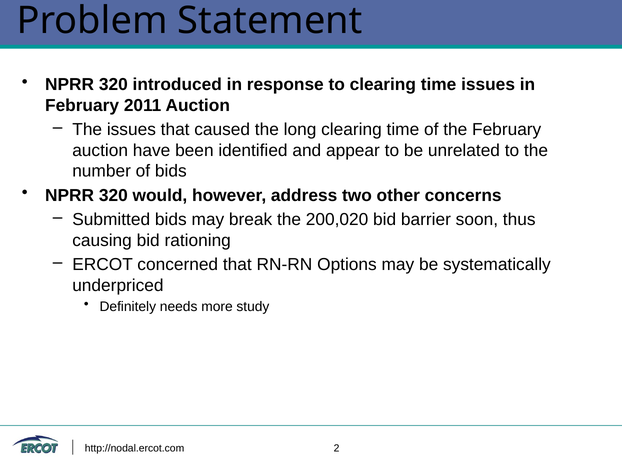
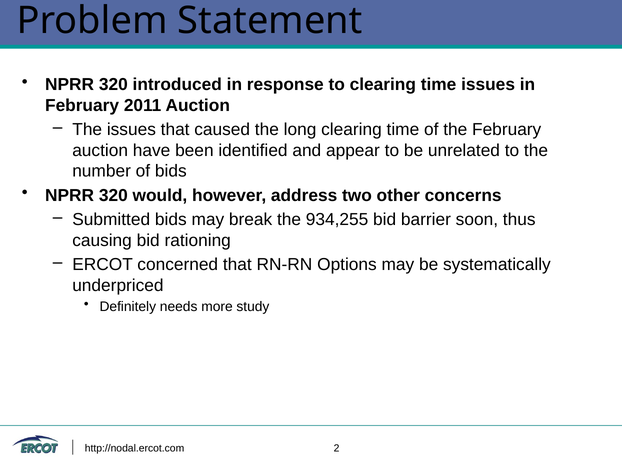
200,020: 200,020 -> 934,255 (337, 219)
